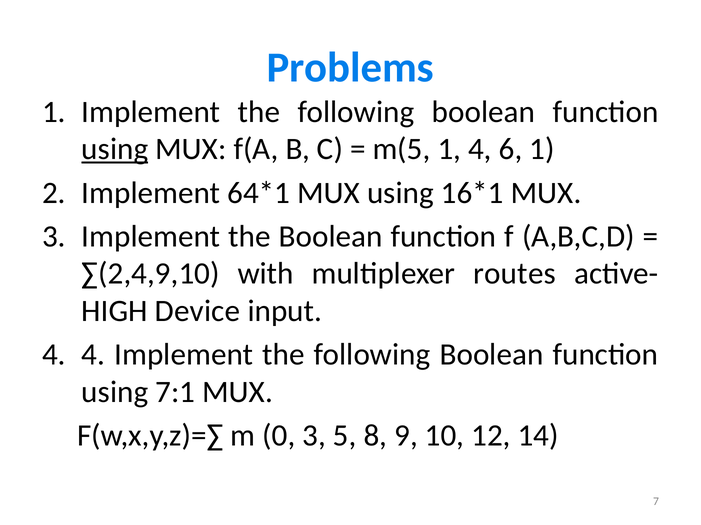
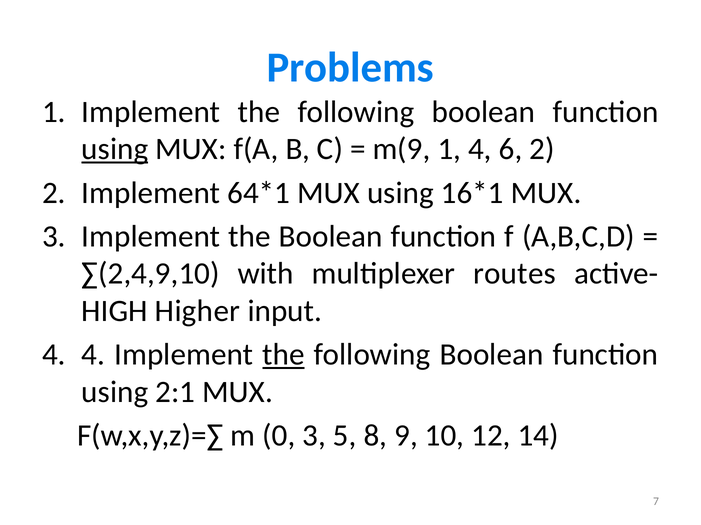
m(5: m(5 -> m(9 (401, 149)
6 1: 1 -> 2 (542, 149)
Device: Device -> Higher (197, 311)
the underline: none -> present (283, 355)
7:1: 7:1 -> 2:1 (175, 392)
